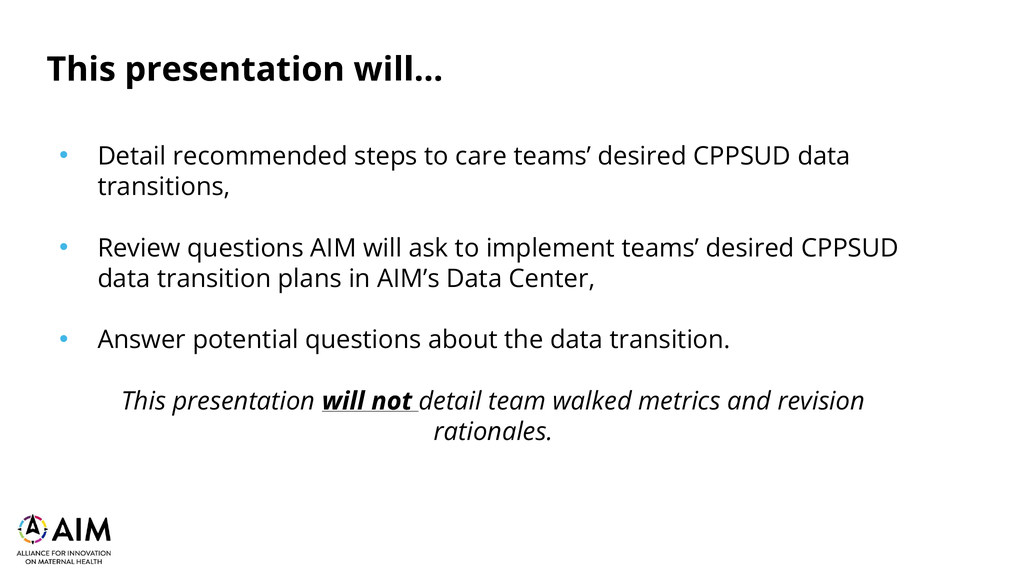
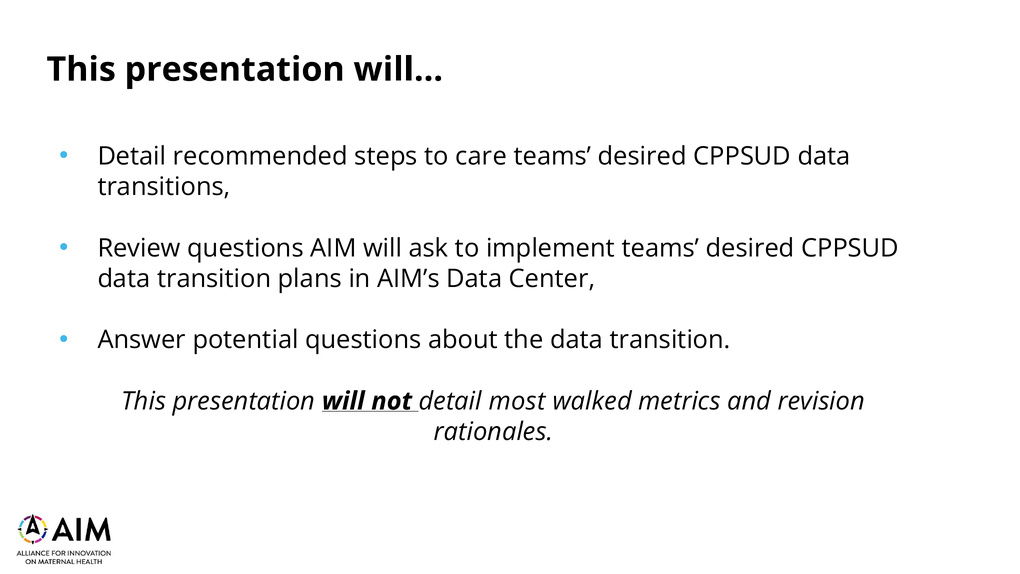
team: team -> most (517, 401)
